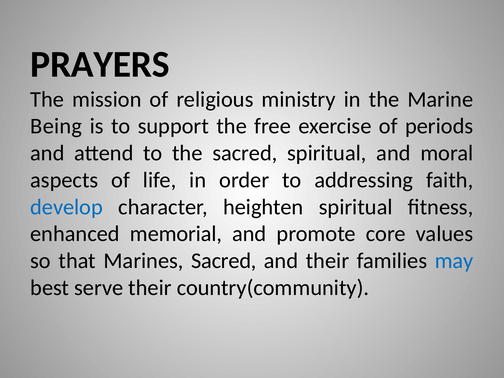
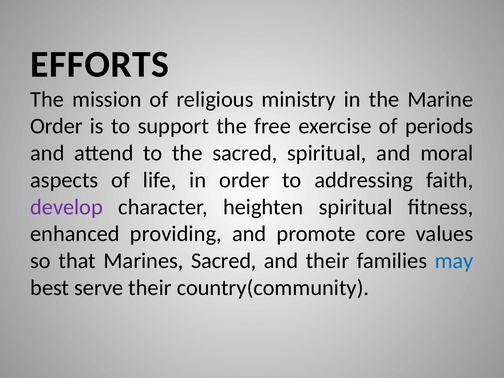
PRAYERS: PRAYERS -> EFFORTS (100, 64)
Being: Being -> Order (56, 126)
develop colour: blue -> purple (67, 207)
memorial: memorial -> providing (176, 234)
